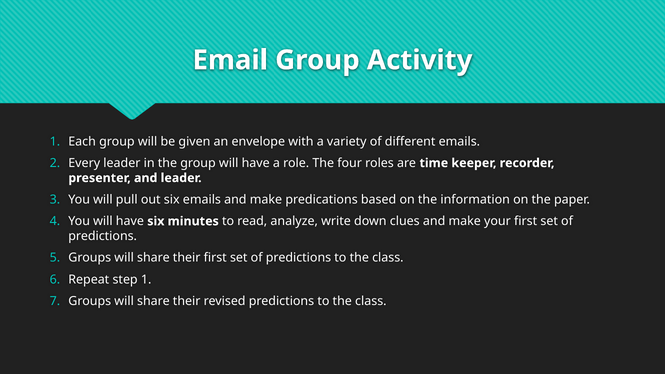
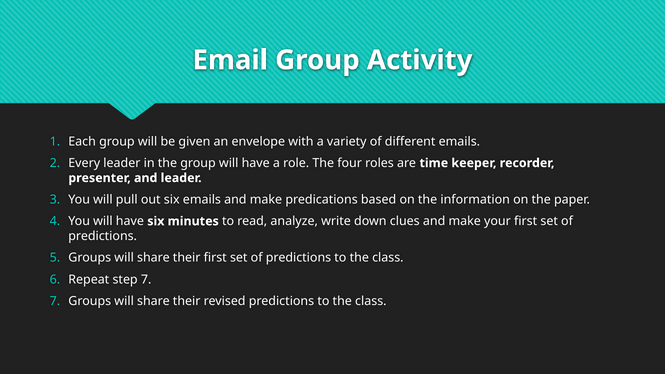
step 1: 1 -> 7 (146, 279)
